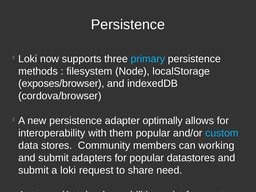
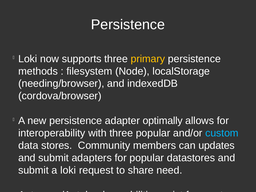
primary colour: light blue -> yellow (148, 59)
exposes/browser: exposes/browser -> needing/browser (61, 84)
with them: them -> three (121, 133)
working: working -> updates (217, 146)
